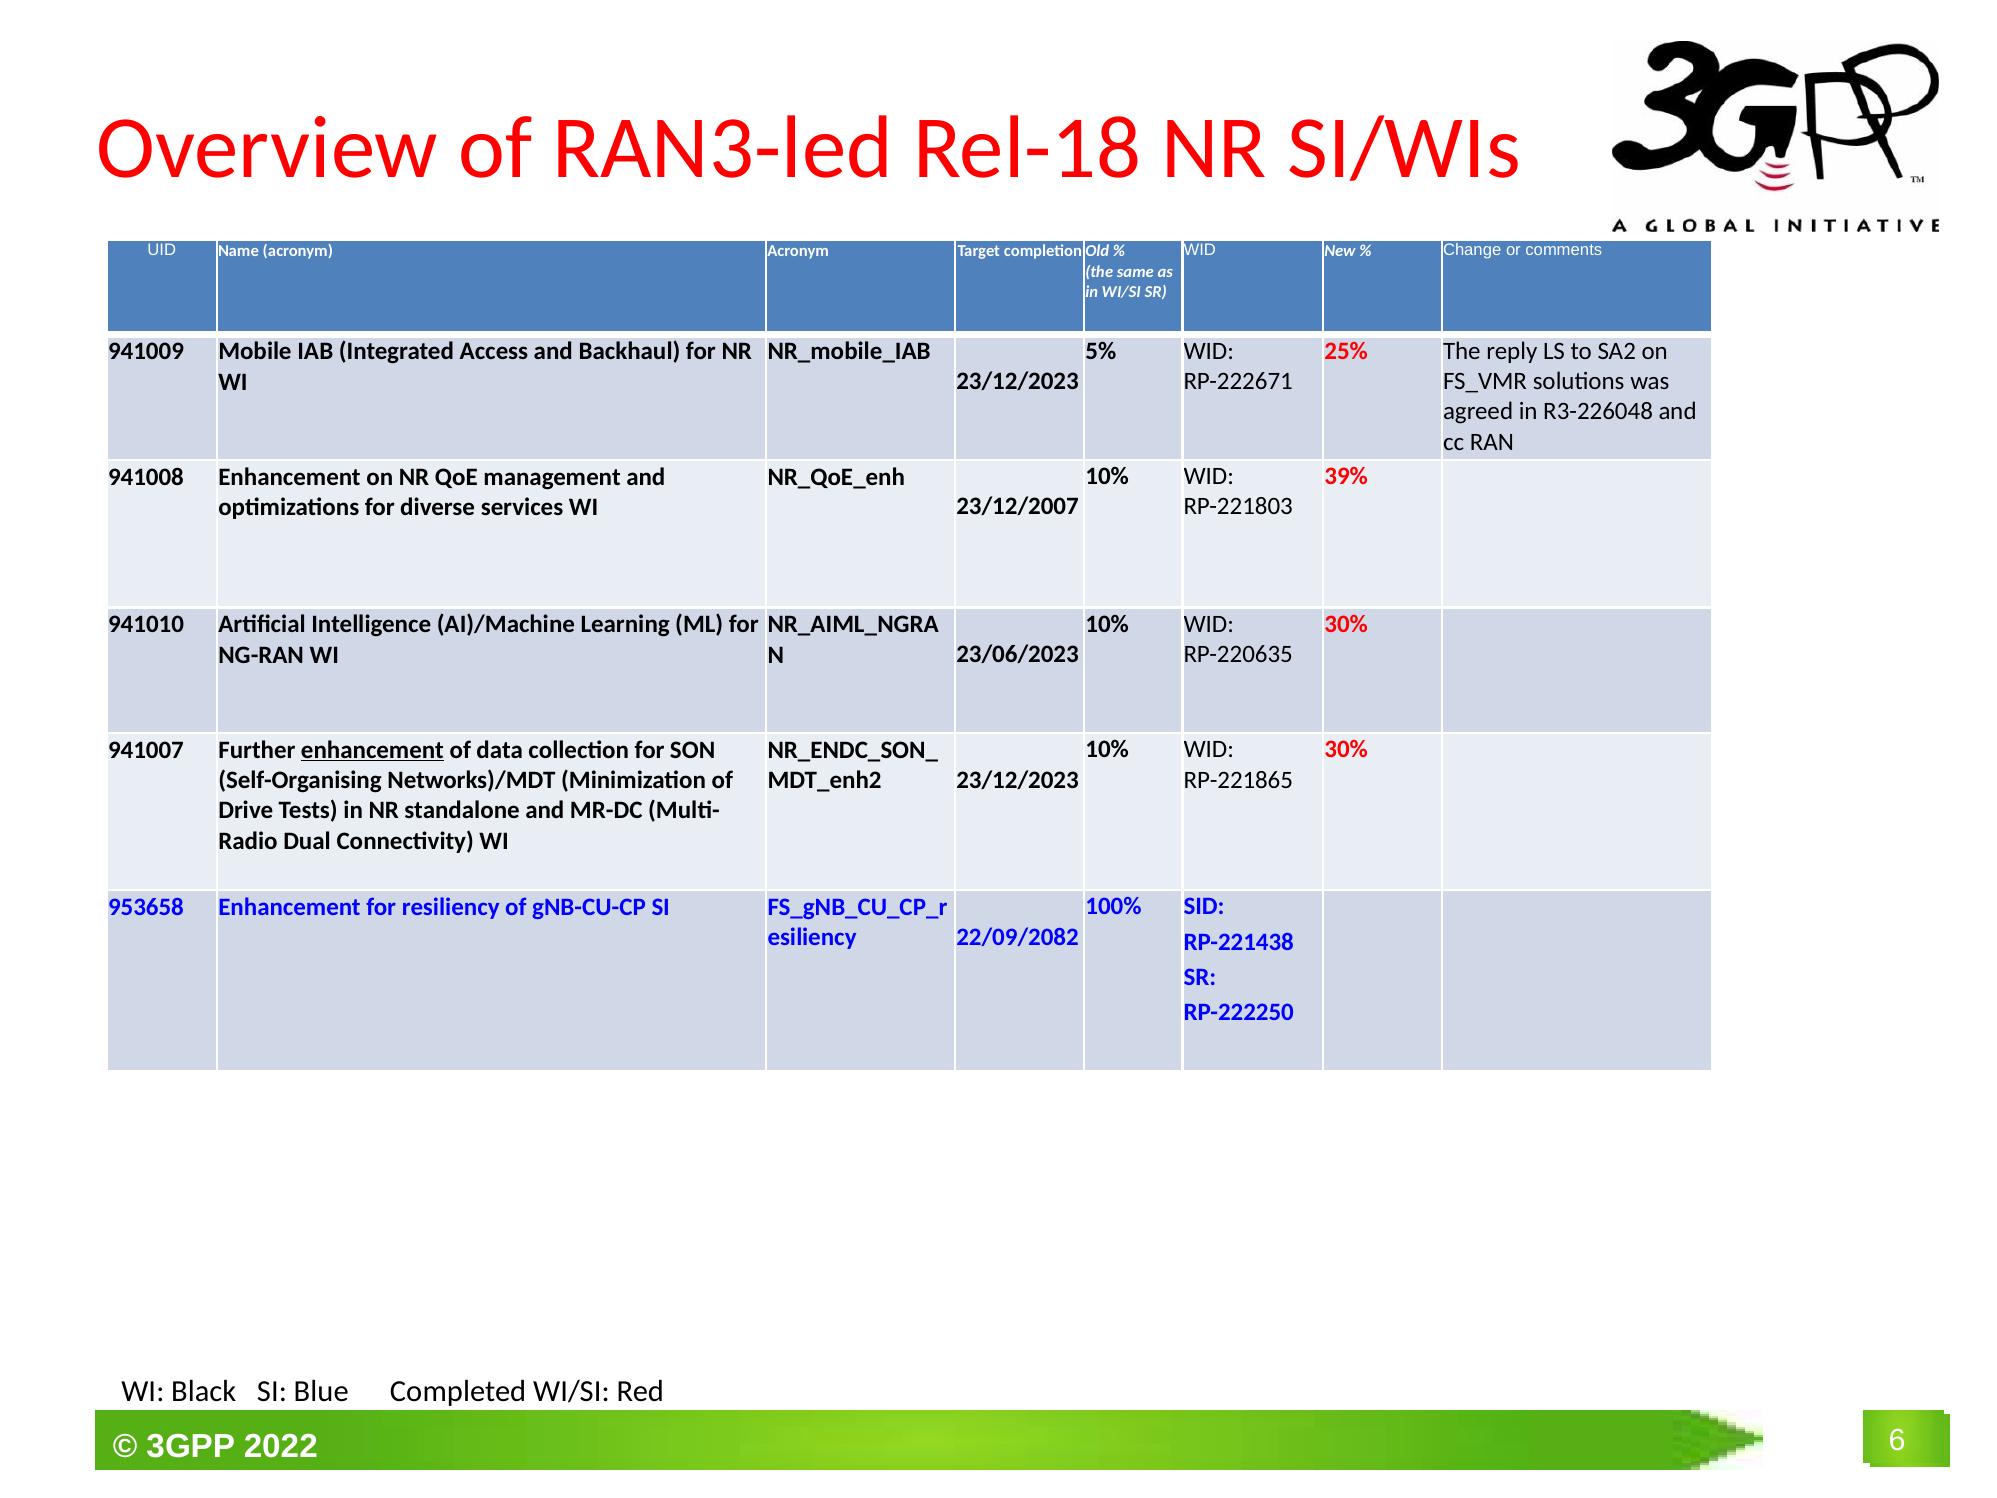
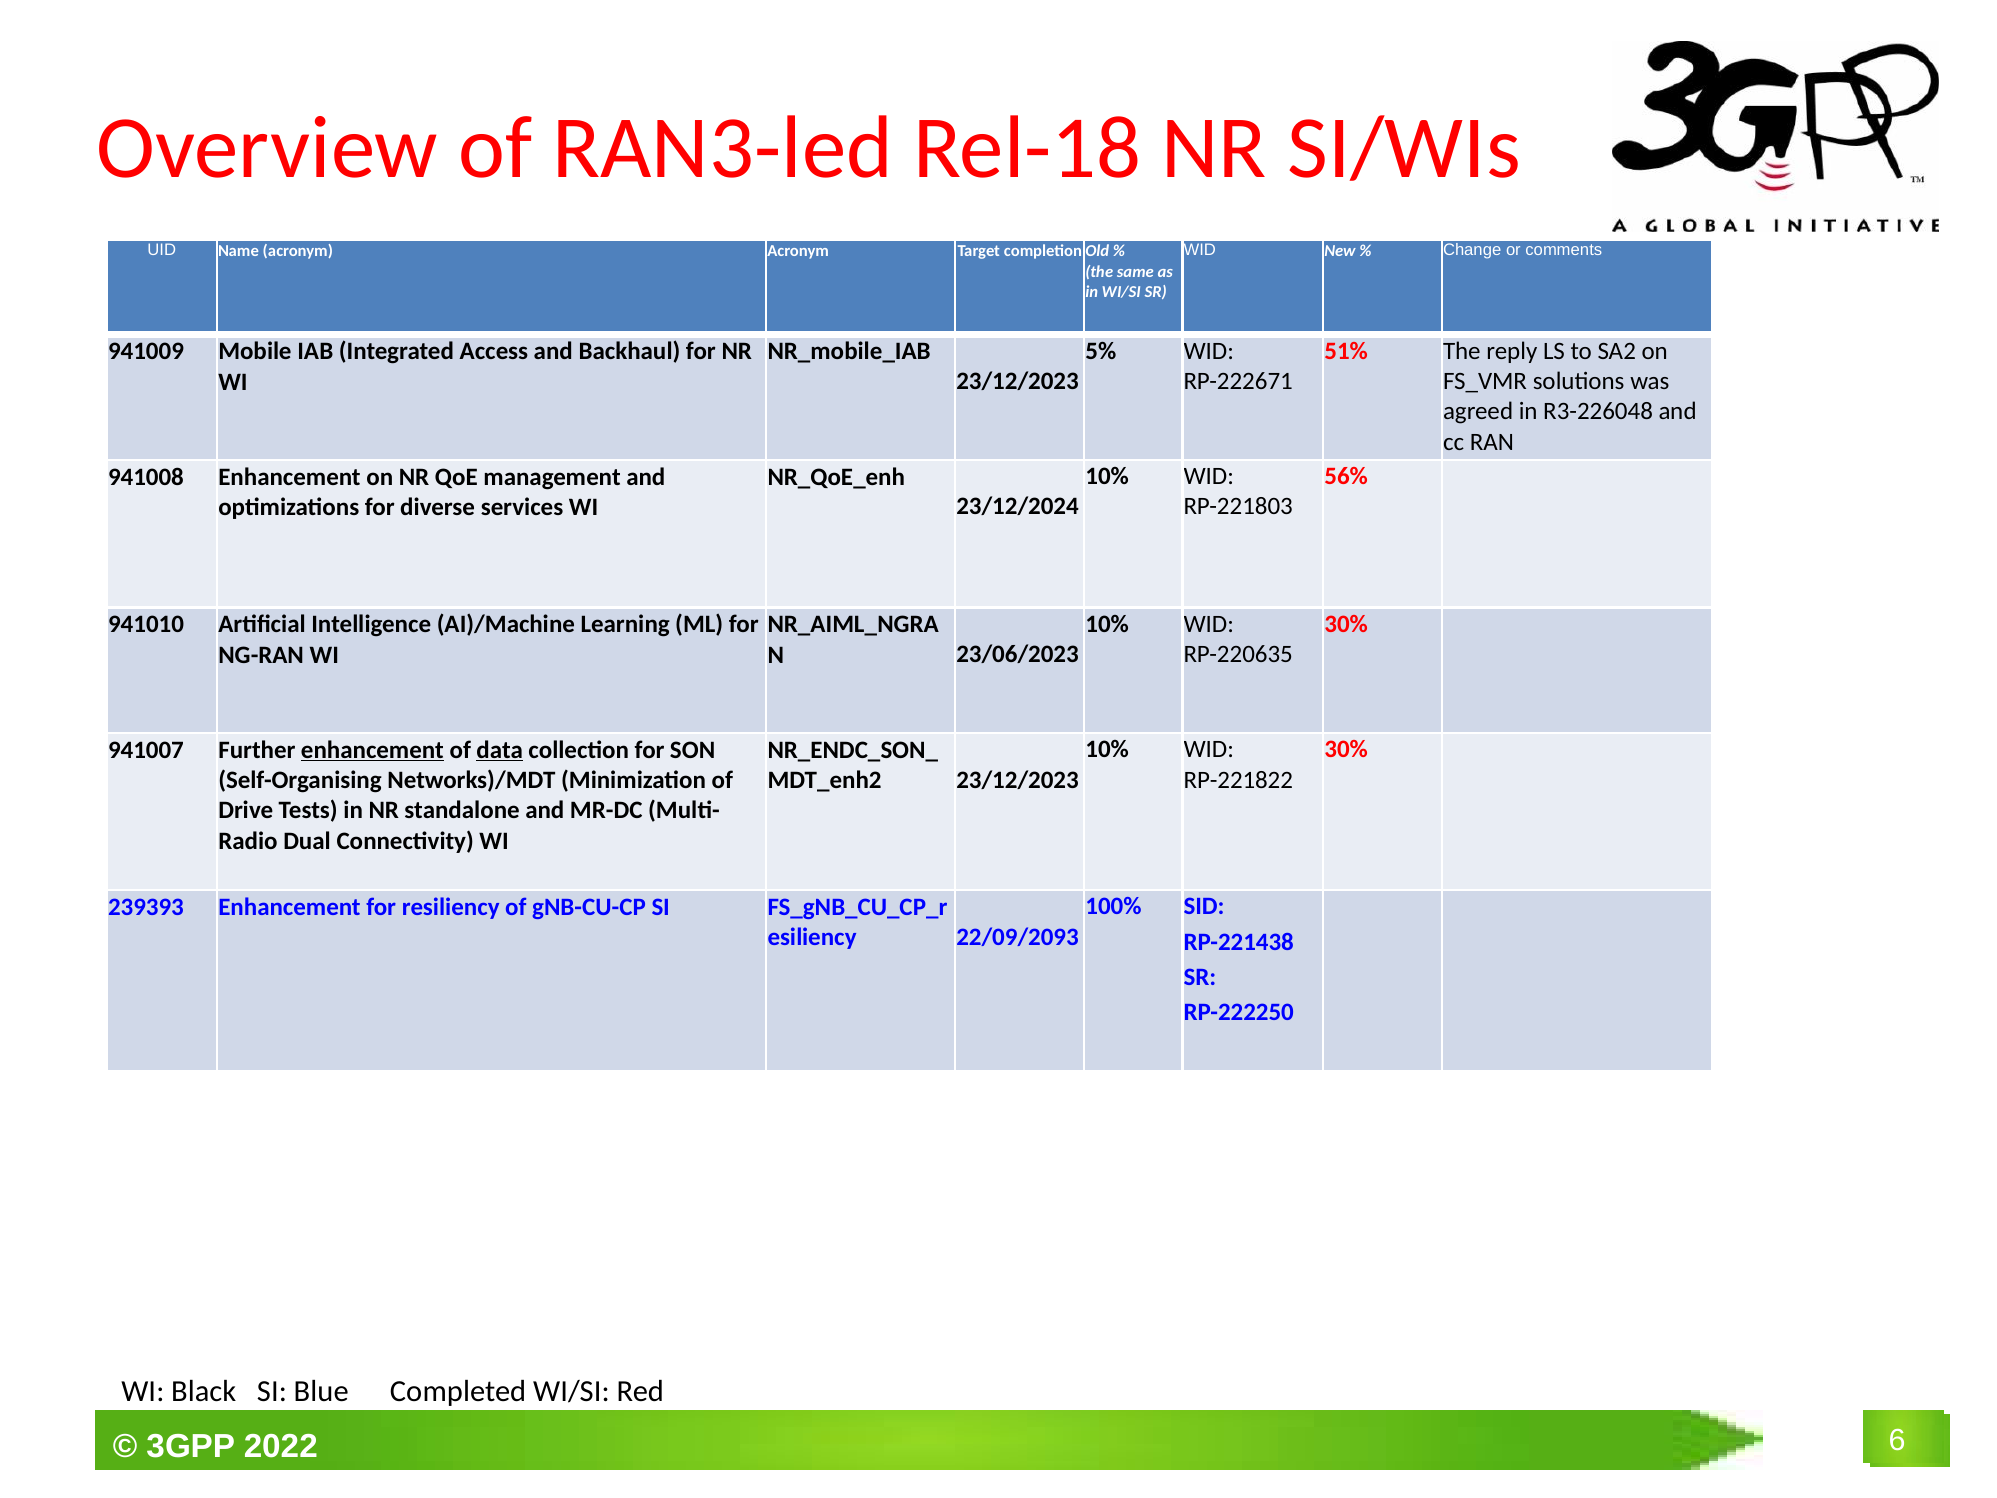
25%: 25% -> 51% (1346, 351)
39%: 39% -> 56% (1346, 476)
23/12/2007: 23/12/2007 -> 23/12/2024 (1018, 507)
data underline: none -> present (500, 750)
RP-221865: RP-221865 -> RP-221822 (1238, 780)
953658: 953658 -> 239393 (146, 907)
22/09/2082: 22/09/2082 -> 22/09/2093 (1018, 937)
